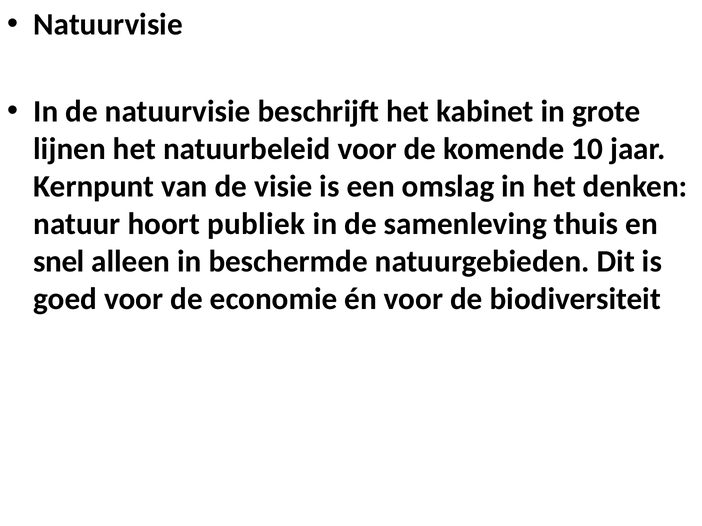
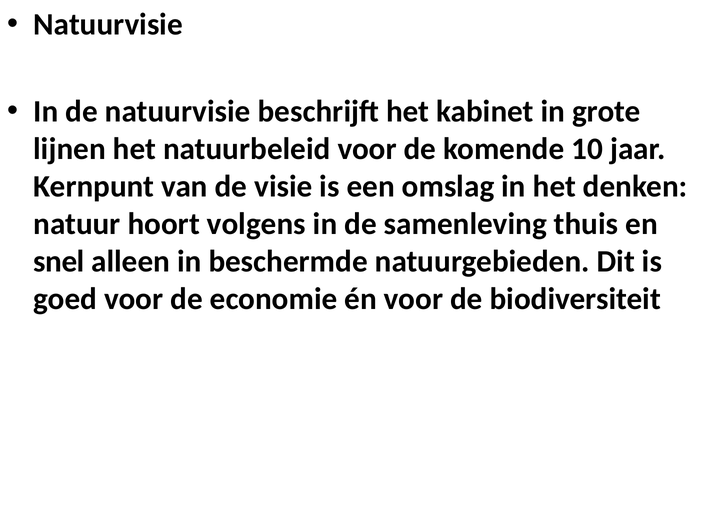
publiek: publiek -> volgens (256, 224)
